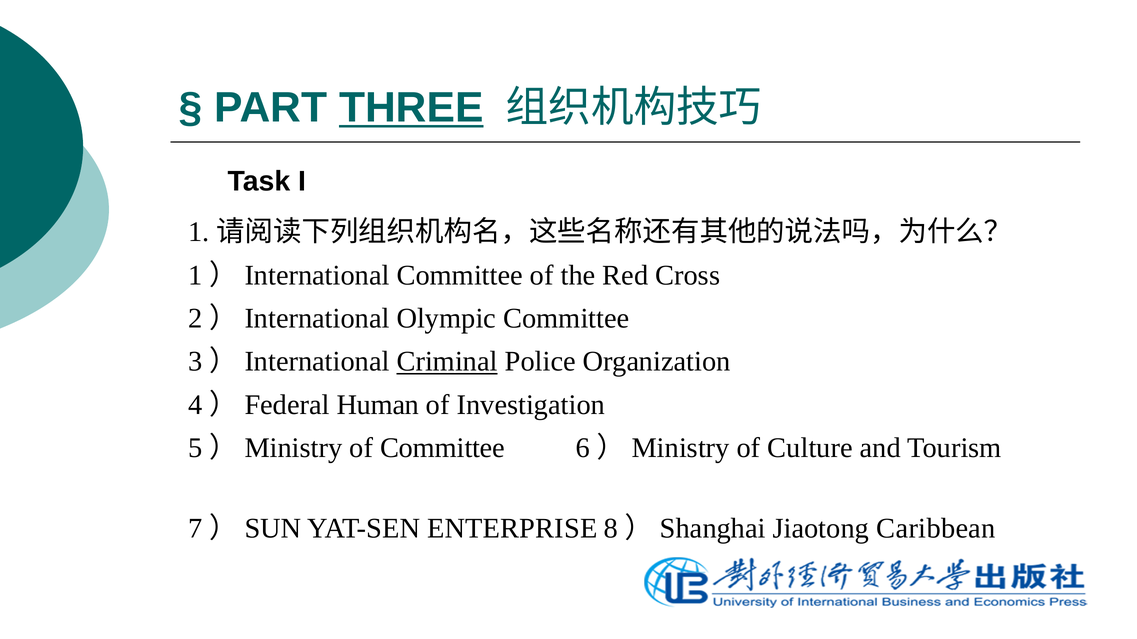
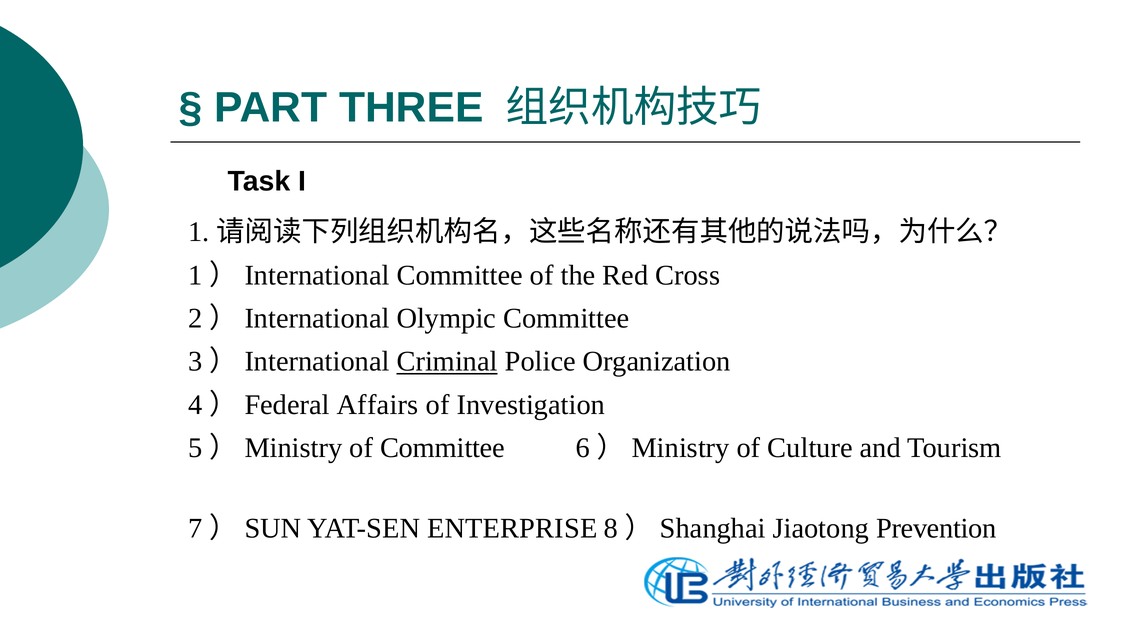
THREE underline: present -> none (411, 108)
Human: Human -> Affairs (378, 405)
Caribbean: Caribbean -> Prevention (936, 529)
